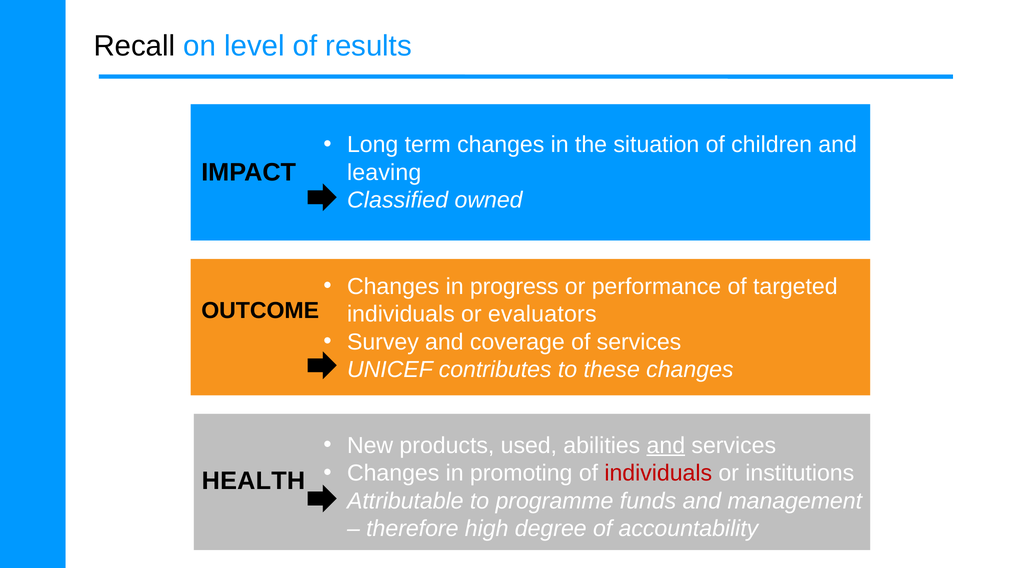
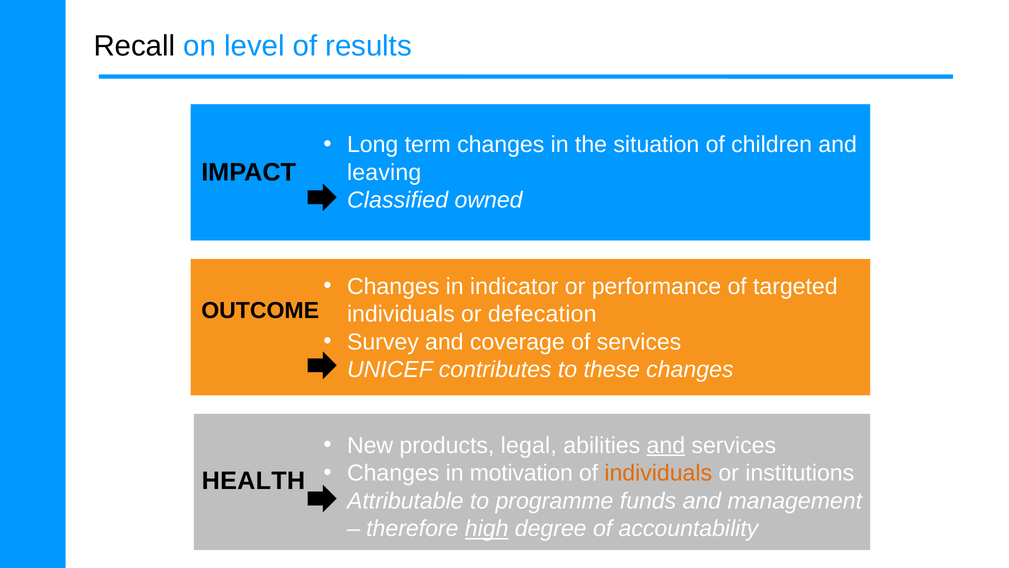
progress: progress -> indicator (514, 286)
evaluators: evaluators -> defecation (542, 314)
used: used -> legal (529, 445)
promoting: promoting -> motivation (521, 473)
individuals colour: red -> orange (658, 473)
high underline: none -> present (487, 528)
